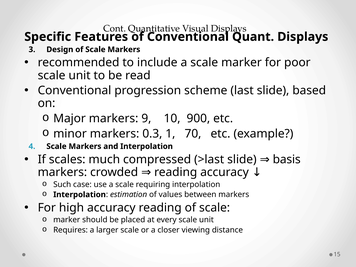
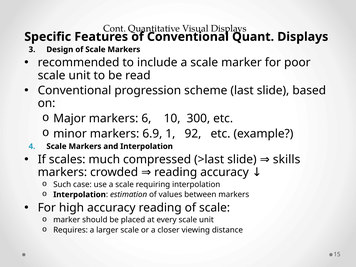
9: 9 -> 6 (146, 119)
900: 900 -> 300 (198, 119)
0.3: 0.3 -> 6.9 (152, 134)
70: 70 -> 92 (193, 134)
basis: basis -> skills (287, 159)
